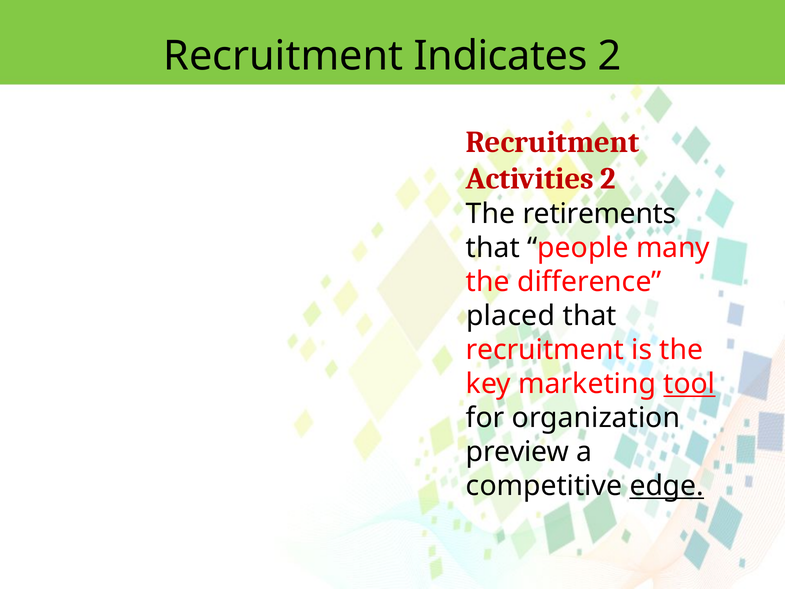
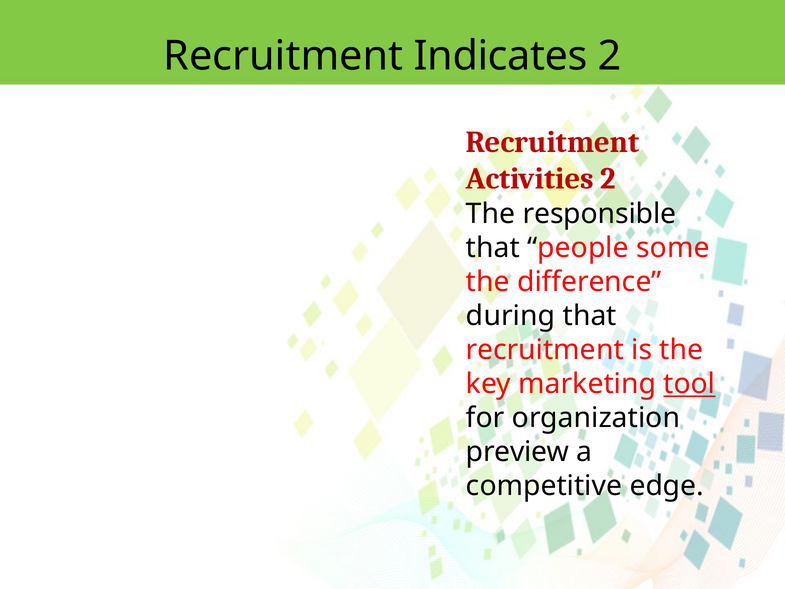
retirements: retirements -> responsible (599, 214)
many: many -> some (673, 248)
placed: placed -> during (511, 316)
edge underline: present -> none (667, 486)
